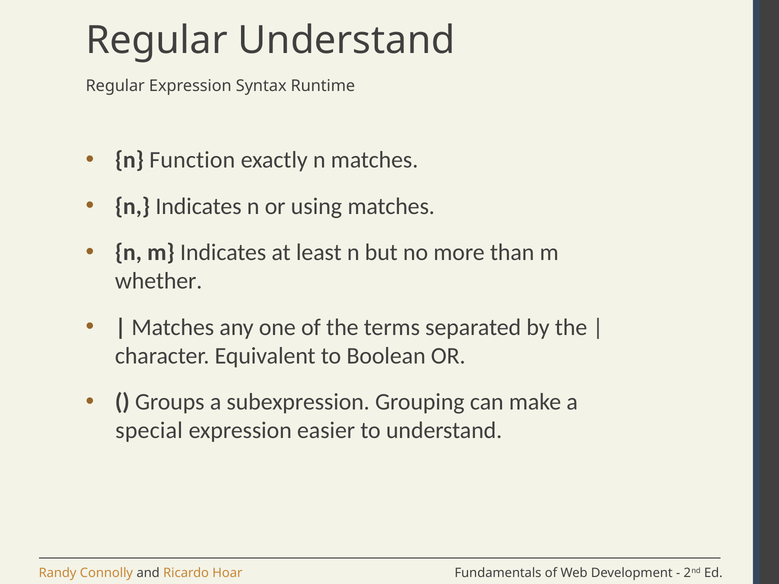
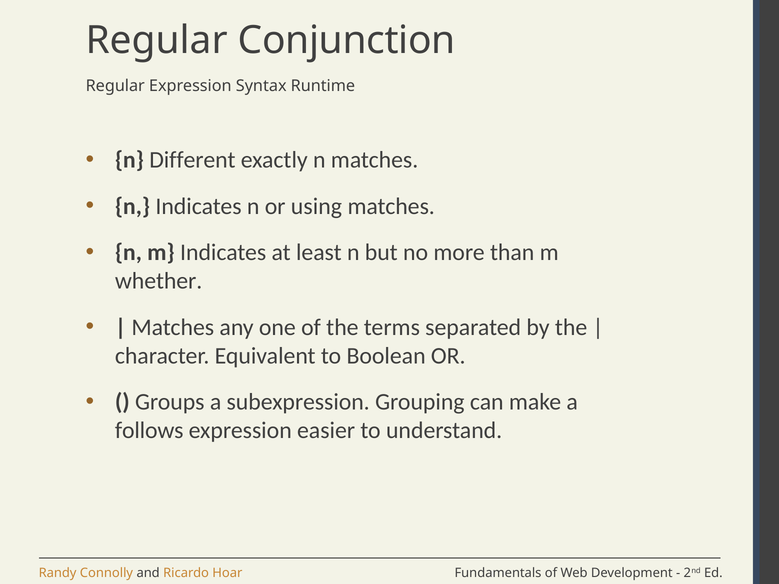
Regular Understand: Understand -> Conjunction (347, 40)
Function: Function -> Different (192, 160)
special: special -> follows (149, 431)
